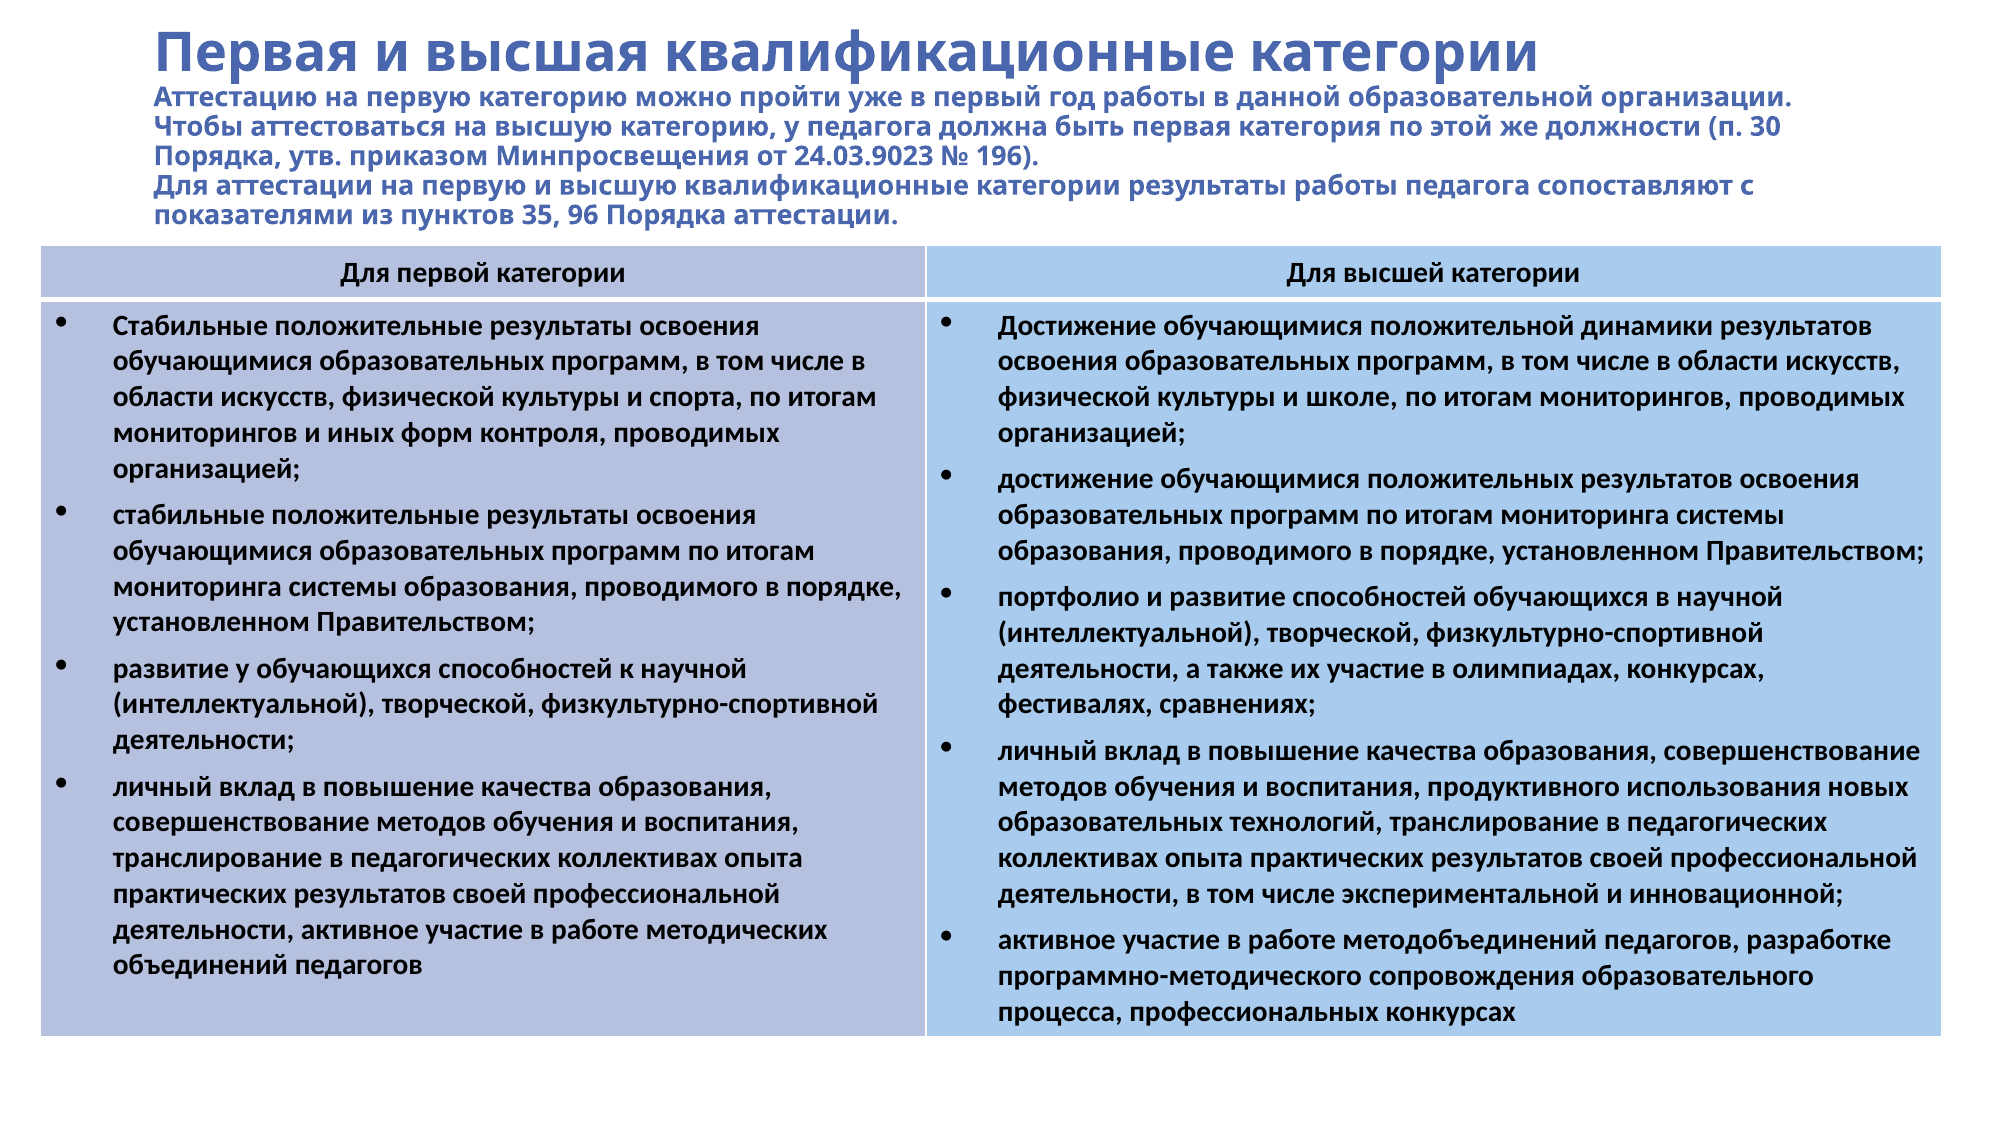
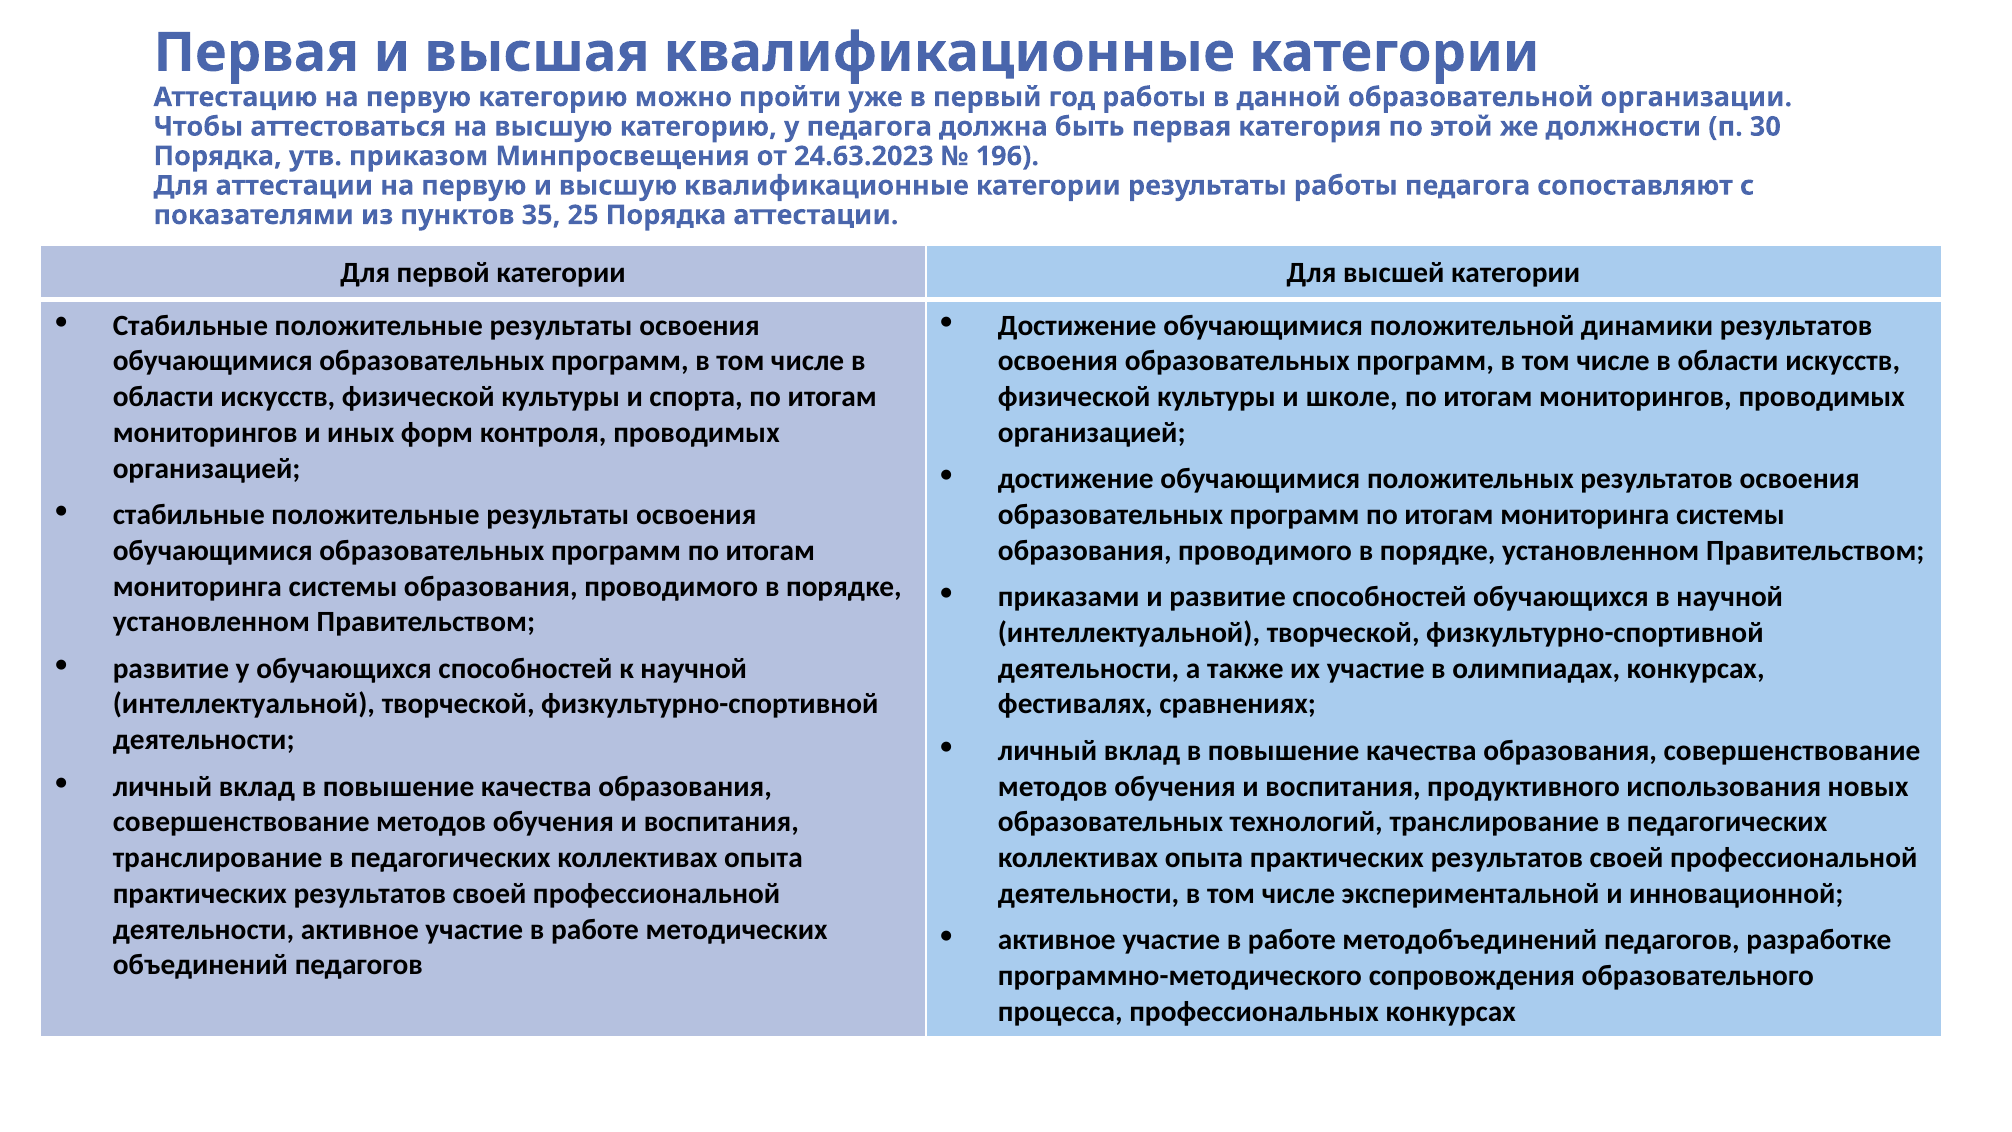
24.03.9023: 24.03.9023 -> 24.63.2023 (864, 156)
96: 96 -> 25 (583, 215)
портфолио: портфолио -> приказами (1069, 597)
